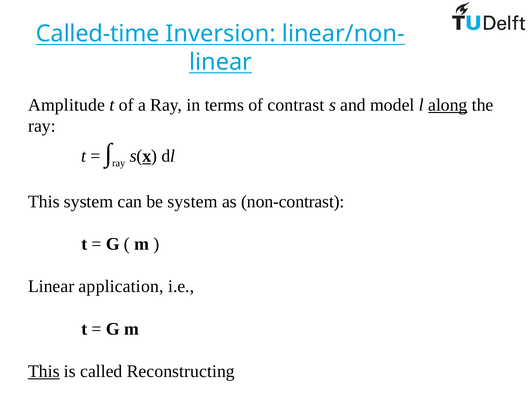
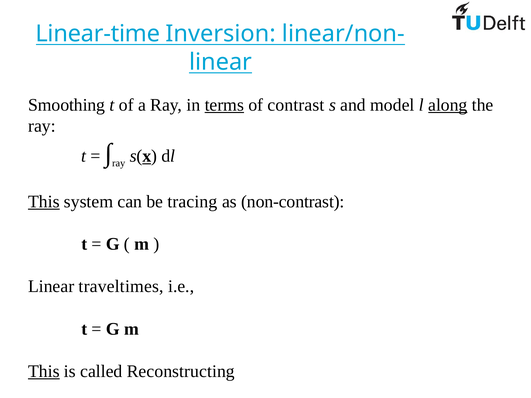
Called-time: Called-time -> Linear-time (98, 34)
Amplitude: Amplitude -> Smoothing (67, 105)
terms underline: none -> present (224, 105)
This underline: none -> present (44, 202)
be system: system -> tracing (193, 202)
application: application -> traveltimes (121, 287)
